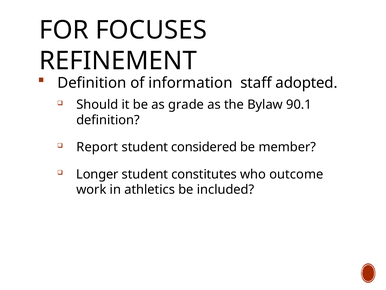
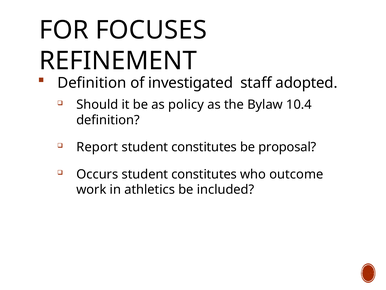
information: information -> investigated (191, 83)
grade: grade -> policy (186, 104)
90.1: 90.1 -> 10.4 (299, 104)
considered: considered -> constitutes (204, 147)
member: member -> proposal (287, 147)
Longer: Longer -> Occurs (97, 174)
